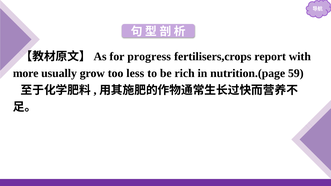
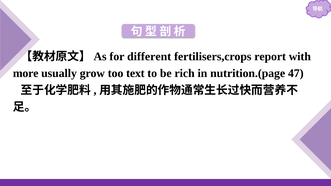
progress: progress -> different (149, 57)
less: less -> text (135, 73)
59: 59 -> 47 (296, 73)
